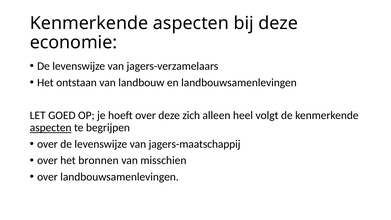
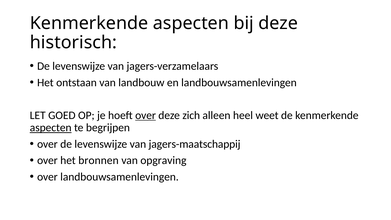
economie: economie -> historisch (73, 43)
over underline: none -> present (146, 115)
volgt: volgt -> weet (267, 115)
misschien: misschien -> opgraving (163, 160)
